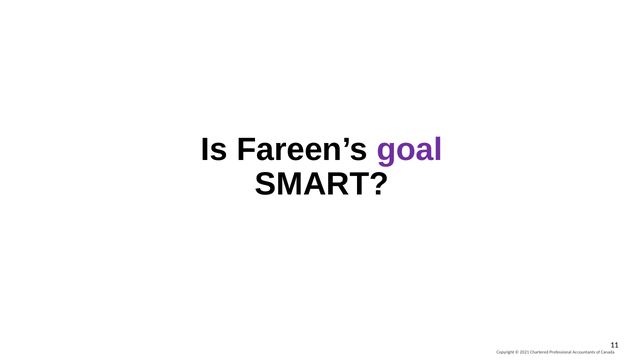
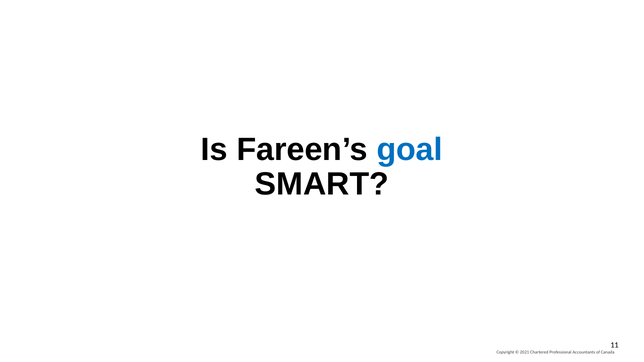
goal colour: purple -> blue (410, 150)
